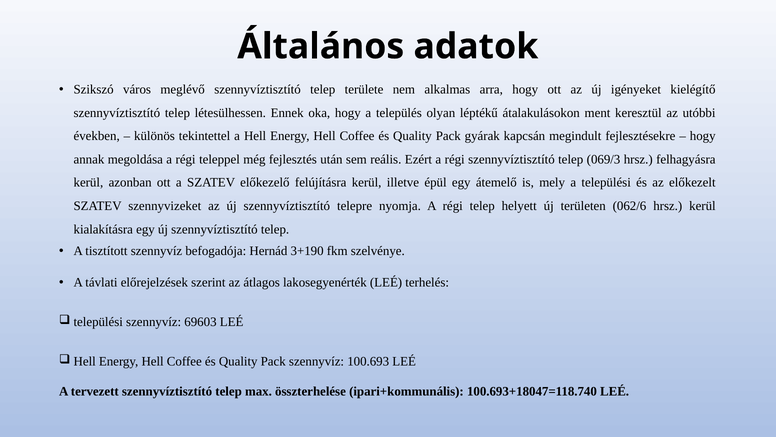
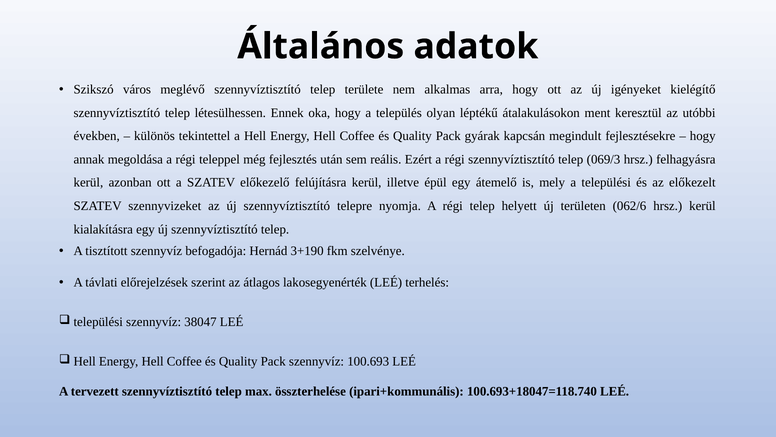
69603: 69603 -> 38047 (200, 322)
